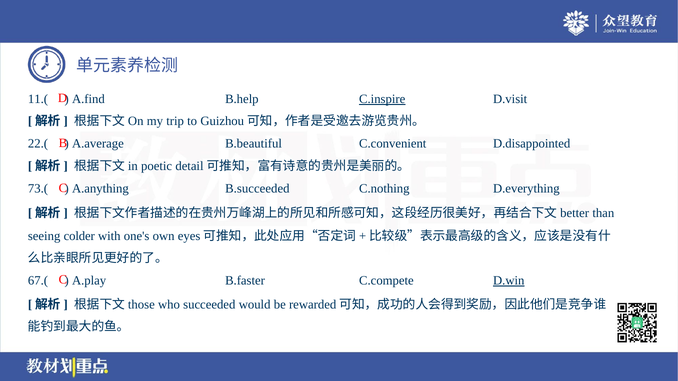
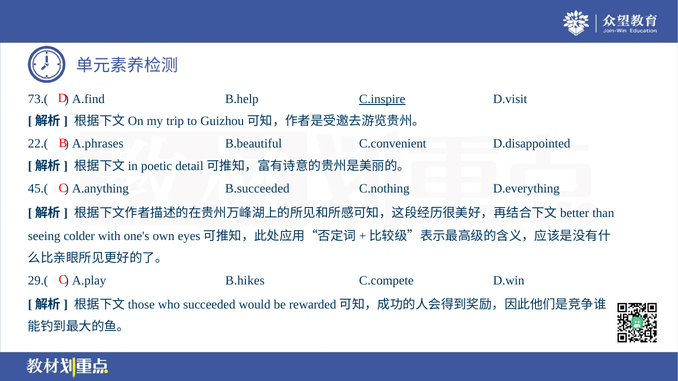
11.(: 11.( -> 73.( (38, 99)
A.average: A.average -> A.phrases (98, 144)
73.(: 73.( -> 45.( (38, 189)
67.(: 67.( -> 29.( (38, 281)
B.faster: B.faster -> B.hikes (245, 281)
D.win underline: present -> none (509, 281)
